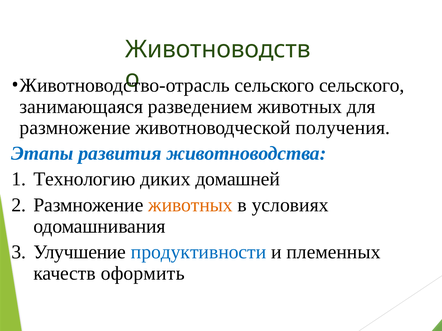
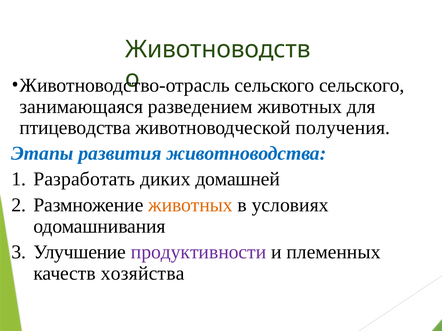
размножение: размножение -> птицеводства (75, 128)
Технологию: Технологию -> Разработать (84, 179)
продуктивности colour: blue -> purple (199, 252)
оформить: оформить -> хозяйства (143, 274)
